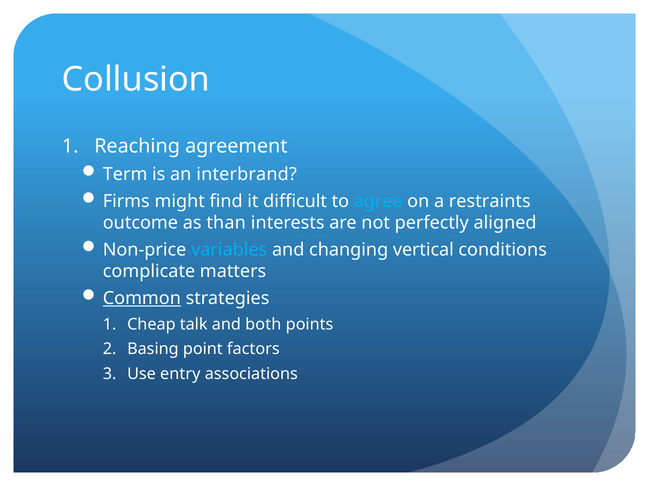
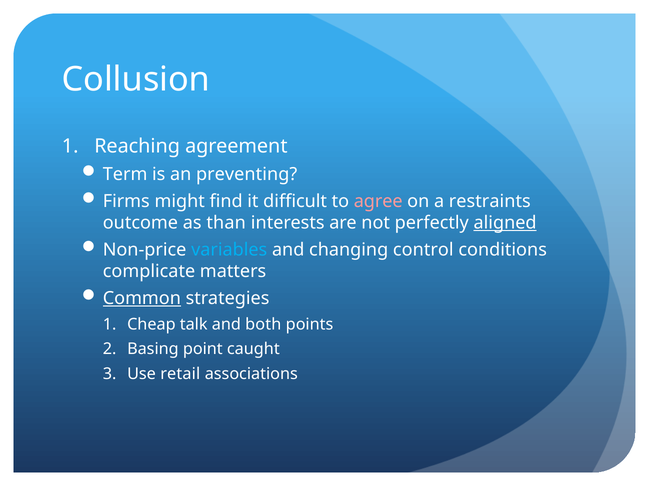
interbrand: interbrand -> preventing (247, 174)
agree colour: light blue -> pink (378, 201)
aligned underline: none -> present (505, 223)
vertical: vertical -> control (423, 250)
factors: factors -> caught (253, 350)
entry: entry -> retail (180, 375)
